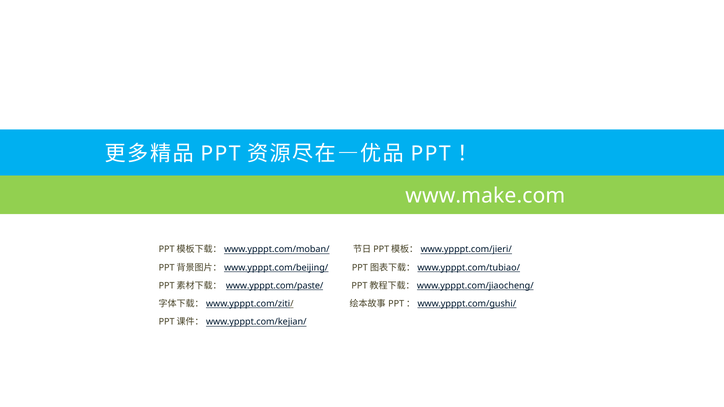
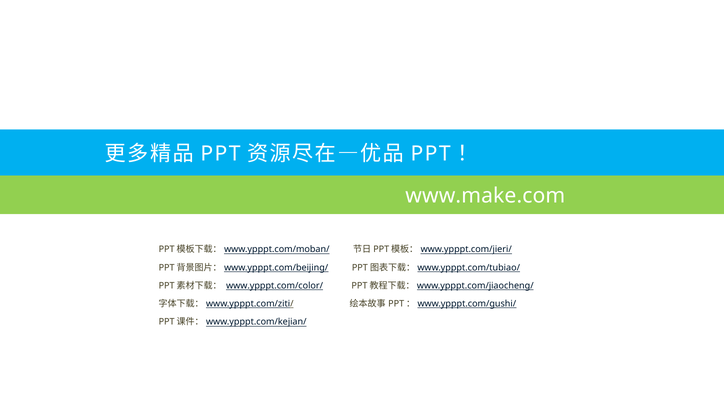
www.ypppt.com/paste/: www.ypppt.com/paste/ -> www.ypppt.com/color/ (275, 286)
